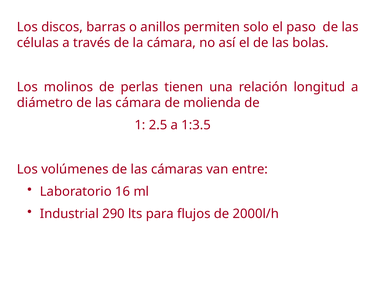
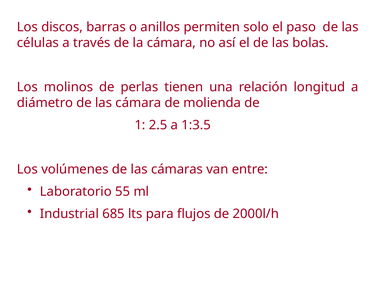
16: 16 -> 55 (123, 192)
290: 290 -> 685 (114, 214)
